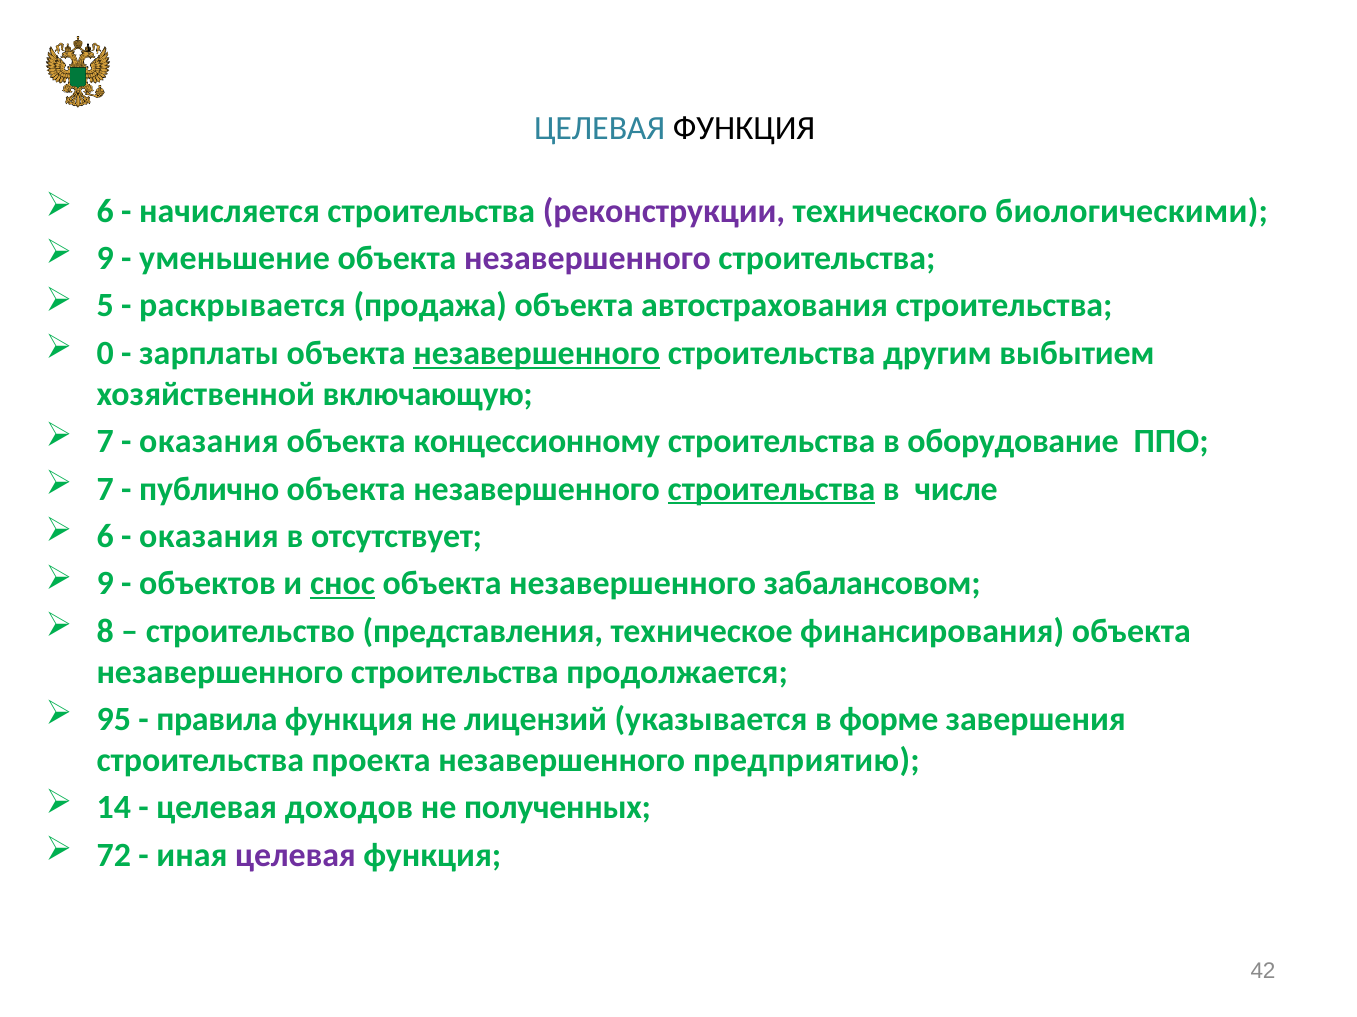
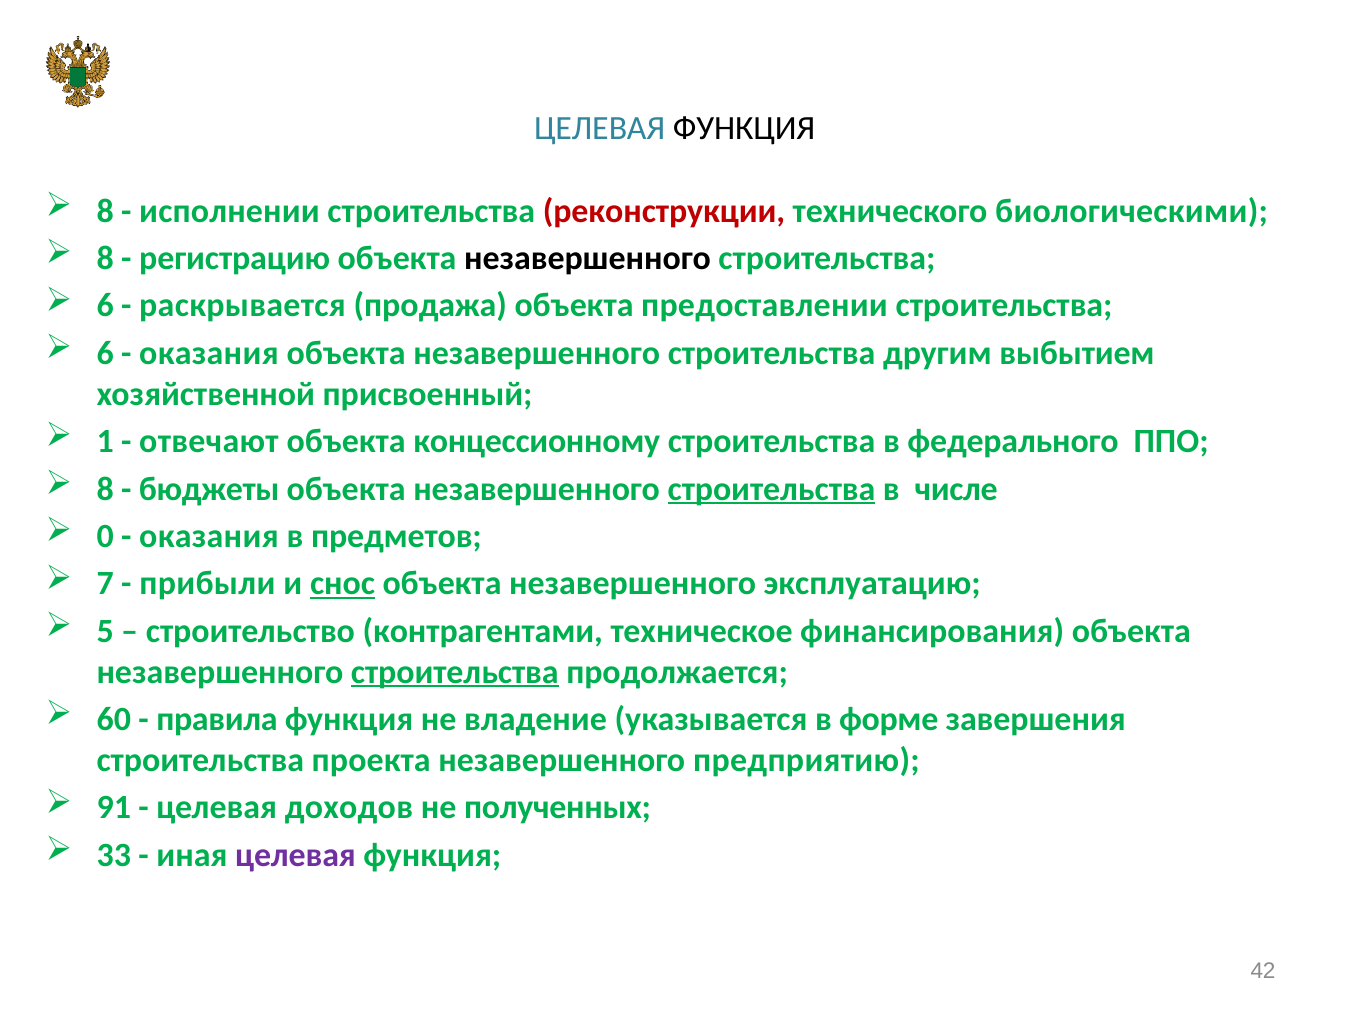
6: 6 -> 8 (105, 211)
начисляется: начисляется -> исполнении (229, 211)
реконструкции colour: purple -> red (664, 211)
9: 9 -> 8 (105, 258)
уменьшение: уменьшение -> регистрацию (235, 258)
незавершенного colour: purple -> black (588, 258)
5: 5 -> 6 (105, 306)
автострахования: автострахования -> предоставлении (764, 306)
0: 0 -> 6 (105, 353)
зарплаты: зарплаты -> оказания (209, 353)
незавершенного underline: present -> none (537, 353)
включающую: включающую -> присвоенный (428, 394)
7: 7 -> 1 (105, 442)
оказания: оказания -> отвечают (209, 442)
оборудование: оборудование -> федерального (1013, 442)
7: 7 -> 8 (105, 489)
публично: публично -> бюджеты (209, 489)
6: 6 -> 0 (105, 537)
отсутствует: отсутствует -> предметов (396, 537)
9: 9 -> 7 (105, 584)
объектов: объектов -> прибыли (207, 584)
забалансовом: забалансовом -> эксплуатацию (872, 584)
8: 8 -> 5 (105, 632)
представления: представления -> контрагентами (483, 632)
строительства underline: none -> present (455, 672)
95: 95 -> 60 (114, 720)
лицензий: лицензий -> владение (536, 720)
14: 14 -> 91 (114, 808)
72: 72 -> 33 (114, 856)
